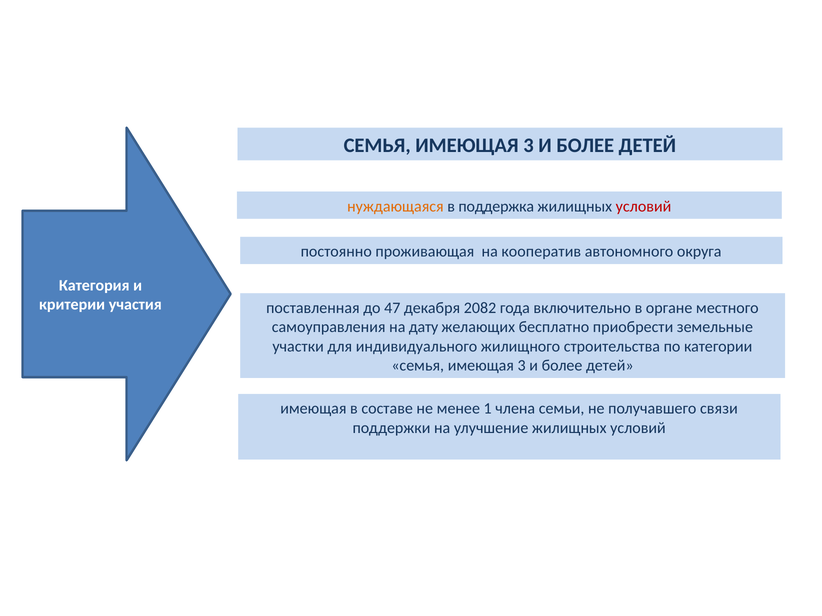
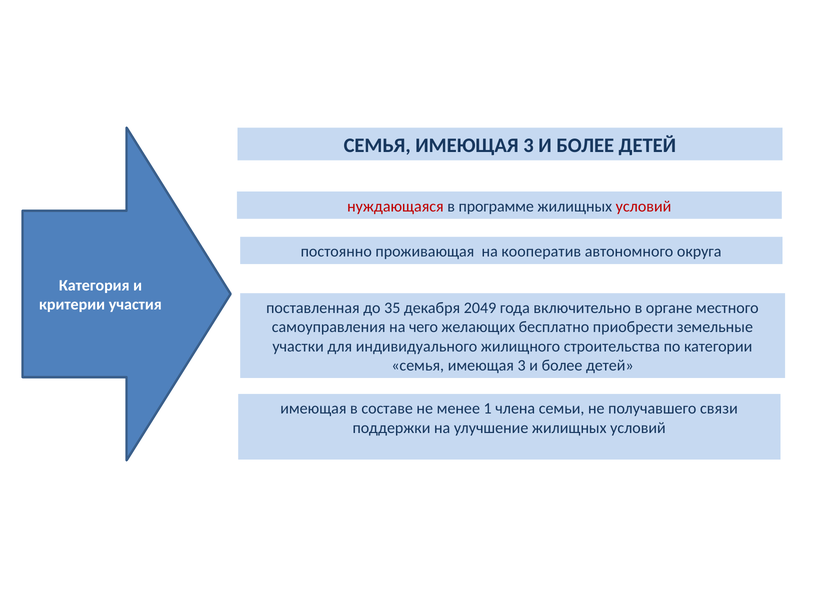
нуждающаяся colour: orange -> red (395, 207)
поддержка: поддержка -> программе (496, 207)
47: 47 -> 35 (392, 308)
2082: 2082 -> 2049 (480, 308)
дату: дату -> чего (424, 327)
